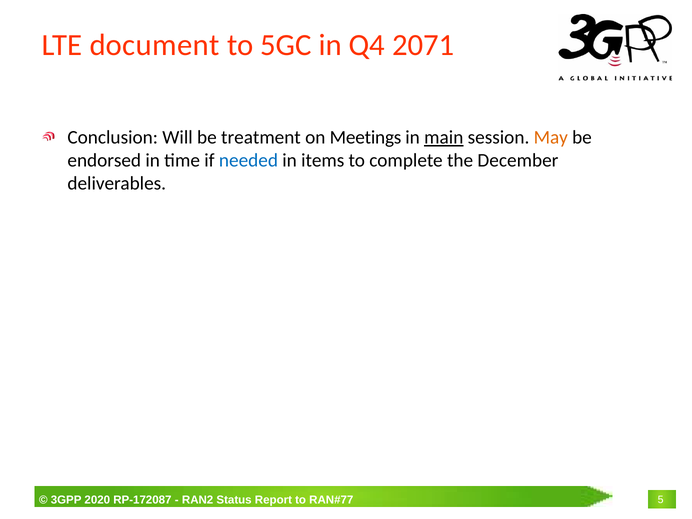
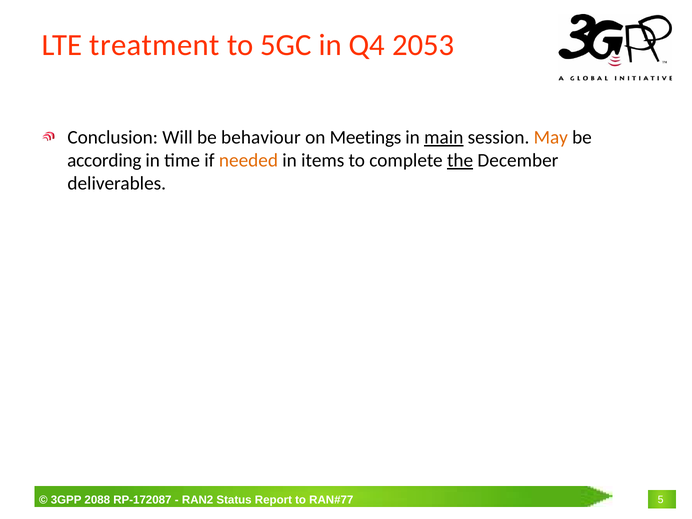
document: document -> treatment (154, 45)
2071: 2071 -> 2053 (423, 45)
treatment: treatment -> behaviour (261, 137)
endorsed: endorsed -> according (104, 161)
needed colour: blue -> orange (248, 161)
the underline: none -> present (460, 161)
2020: 2020 -> 2088 (97, 500)
